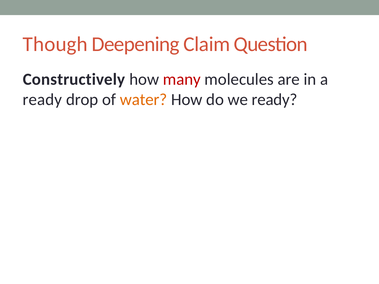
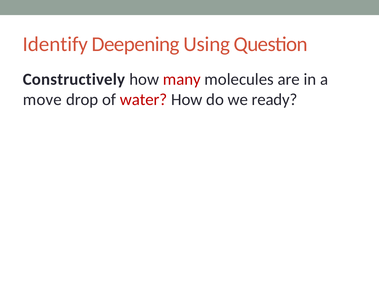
Though: Though -> Identify (55, 44)
Claim: Claim -> Using (207, 44)
ready: ready -> move (42, 100)
water colour: orange -> red (144, 100)
